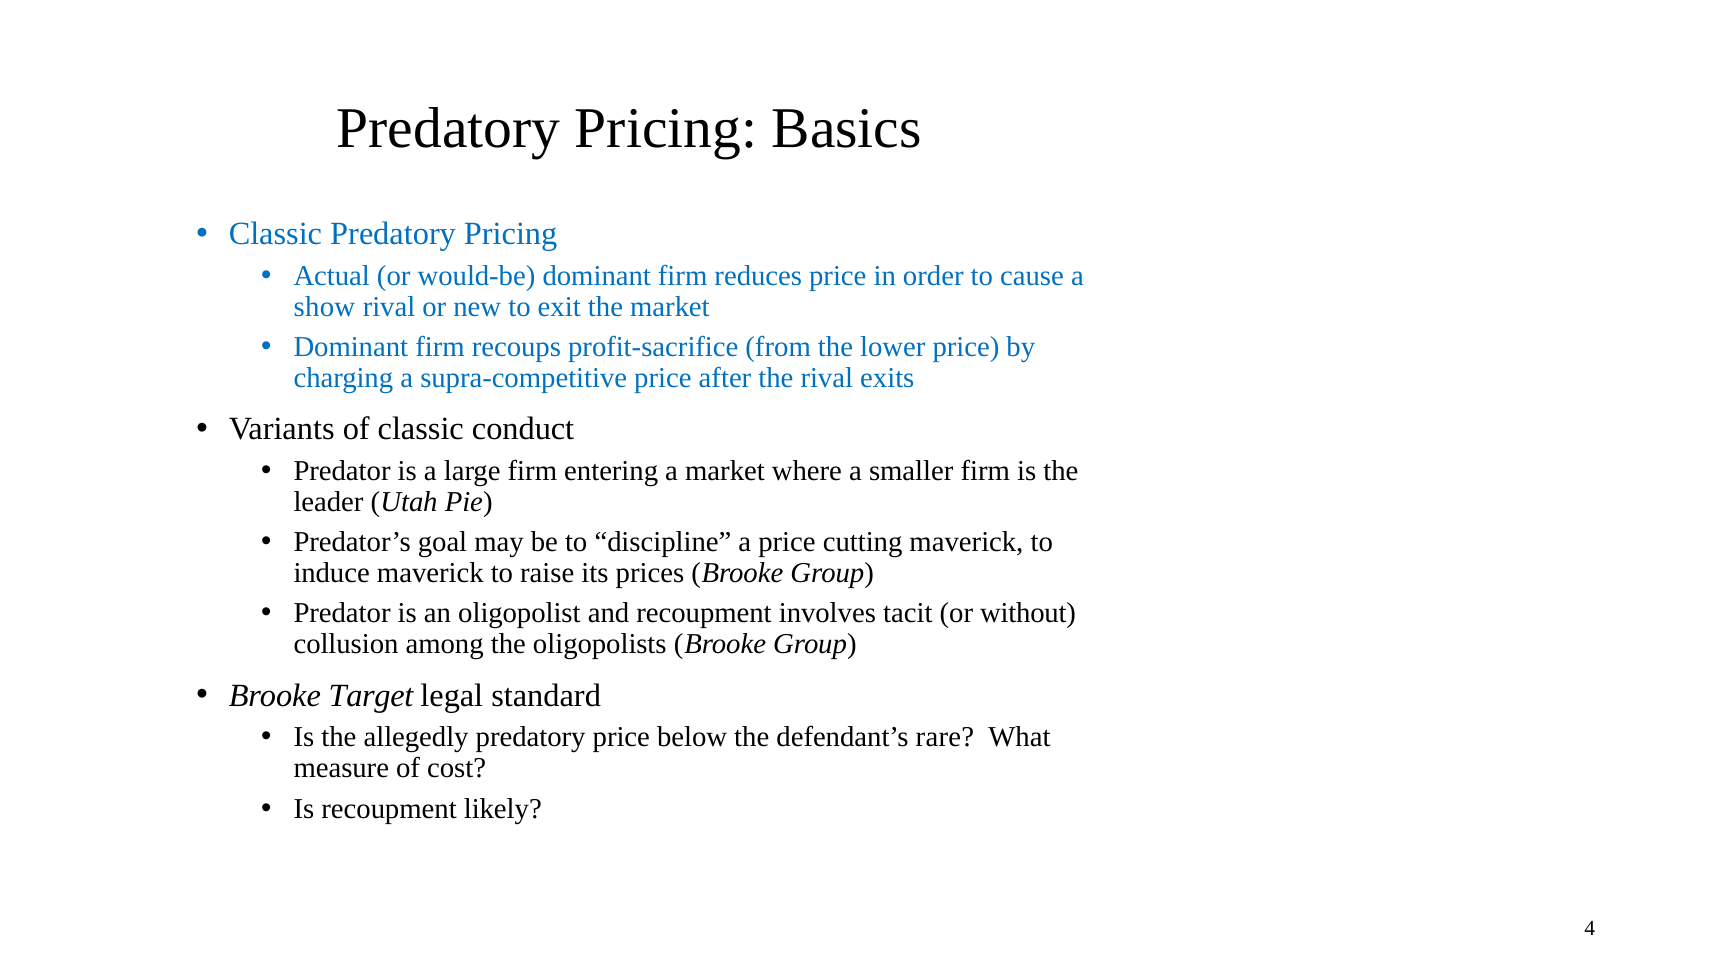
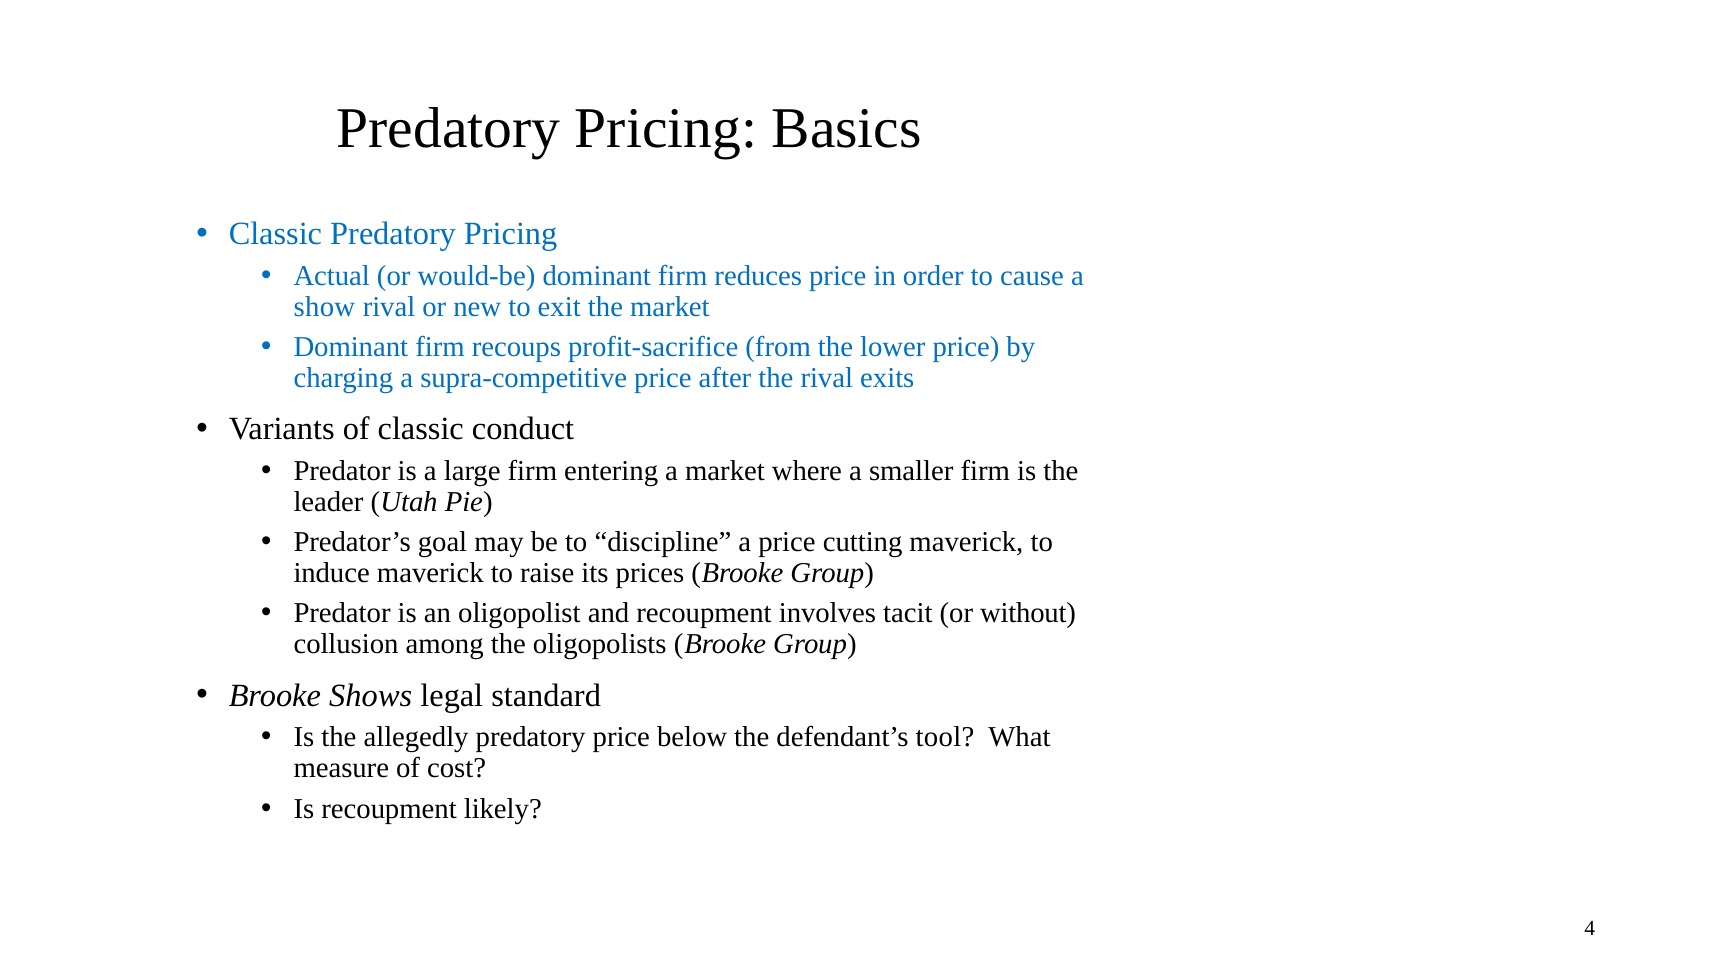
Target: Target -> Shows (371, 695)
rare: rare -> tool (945, 737)
